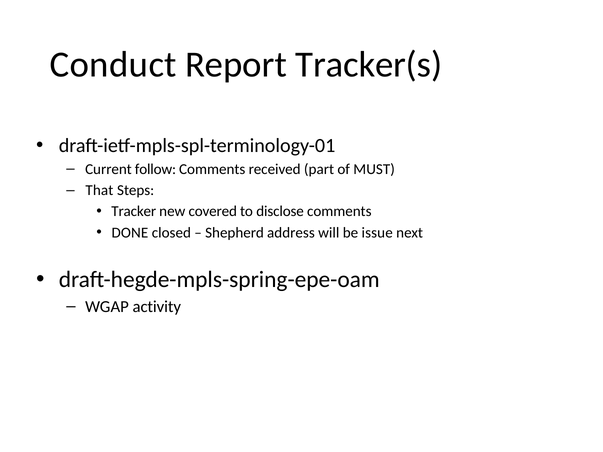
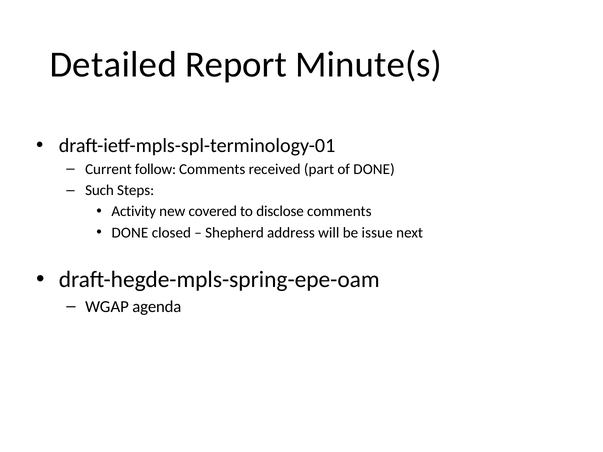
Conduct: Conduct -> Detailed (113, 64)
Tracker(s: Tracker(s -> Minute(s (369, 64)
of MUST: MUST -> DONE (374, 169)
That: That -> Such (100, 190)
Tracker: Tracker -> Activity (134, 212)
activity: activity -> agenda (157, 307)
